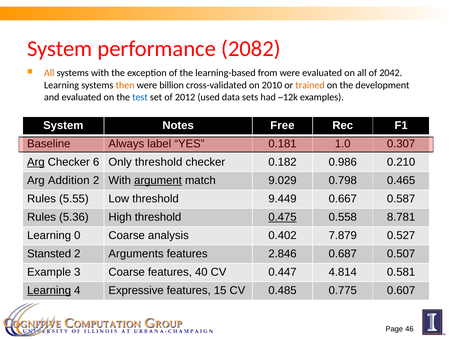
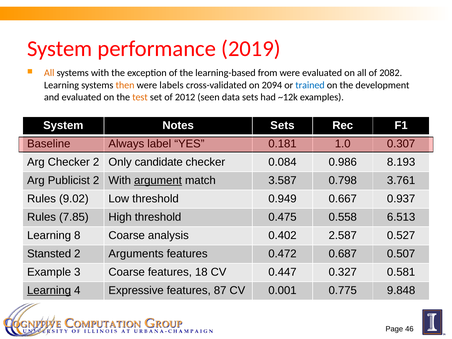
2082: 2082 -> 2019 (251, 49)
2042: 2042 -> 2082 (391, 73)
billion: billion -> labels (171, 85)
2010: 2010 -> 2094 (272, 85)
trained colour: orange -> blue (310, 85)
test colour: blue -> orange (140, 97)
used: used -> seen (209, 97)
Notes Free: Free -> Sets (282, 126)
Arg underline: present -> none (36, 162)
Checker 6: 6 -> 2 (96, 162)
Only threshold: threshold -> candidate (159, 162)
0.182: 0.182 -> 0.084 (282, 162)
0.210: 0.210 -> 8.193 (401, 162)
Addition: Addition -> Publicist (69, 181)
9.029: 9.029 -> 3.587 (282, 181)
0.465: 0.465 -> 3.761 (401, 181)
5.55: 5.55 -> 9.02 (74, 199)
9.449: 9.449 -> 0.949 (282, 199)
0.587: 0.587 -> 0.937 (401, 199)
5.36: 5.36 -> 7.85 (74, 217)
0.475 underline: present -> none (282, 217)
8.781: 8.781 -> 6.513 (401, 217)
0: 0 -> 8 (77, 236)
7.879: 7.879 -> 2.587 (343, 236)
2.846: 2.846 -> 0.472 (282, 254)
40: 40 -> 18 (201, 272)
4.814: 4.814 -> 0.327 (343, 272)
15: 15 -> 87 (220, 291)
0.485: 0.485 -> 0.001 (282, 291)
0.607: 0.607 -> 9.848 (401, 291)
